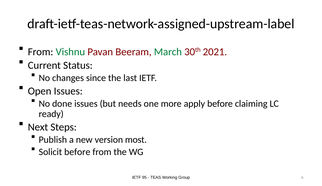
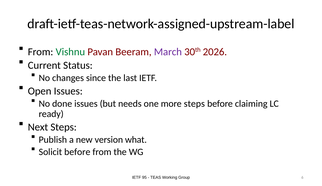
March colour: green -> purple (168, 52)
2021: 2021 -> 2026 (215, 52)
more apply: apply -> steps (194, 103)
most: most -> what (136, 140)
